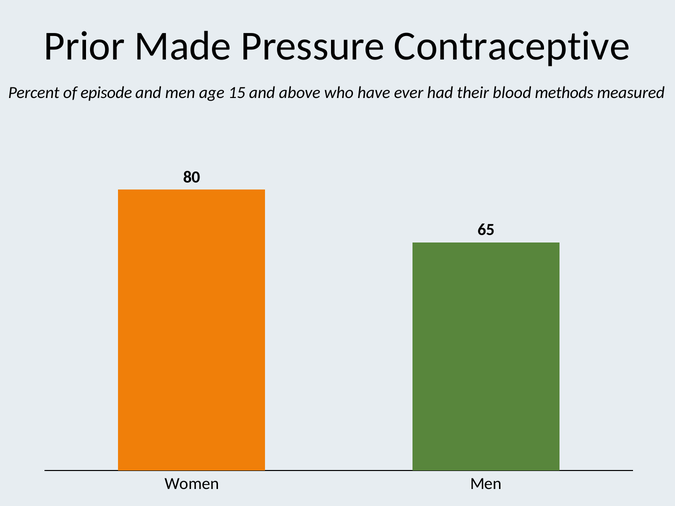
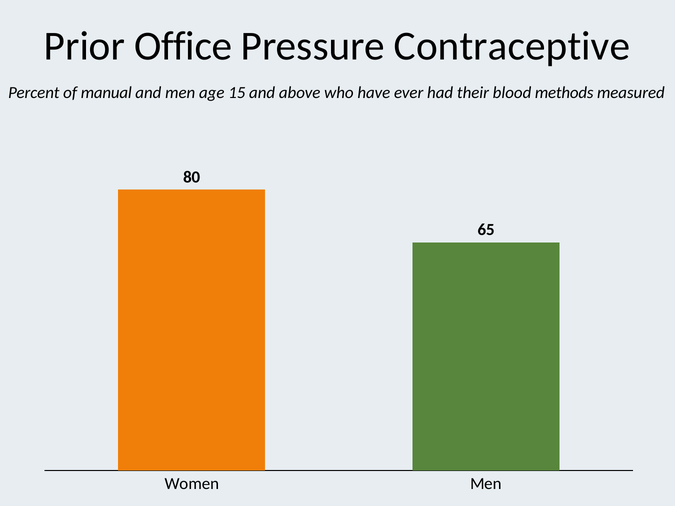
Made: Made -> Office (183, 46)
episode: episode -> manual (106, 93)
